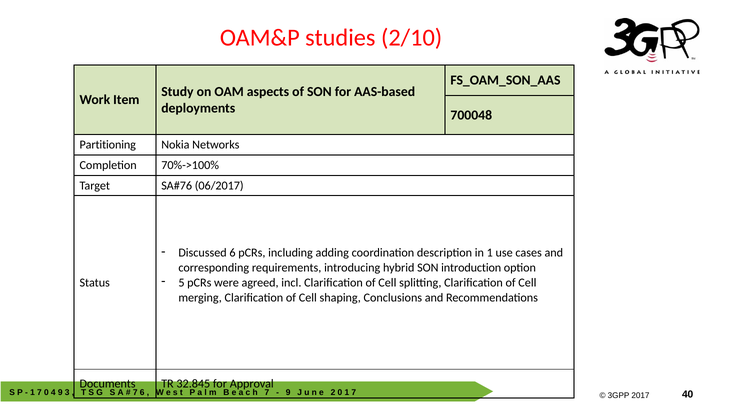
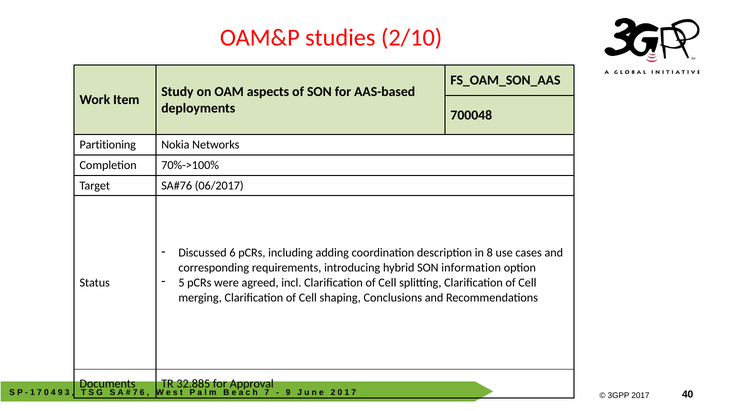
in 1: 1 -> 8 (490, 253)
introduction: introduction -> information (471, 267)
32.845: 32.845 -> 32.885 (193, 383)
